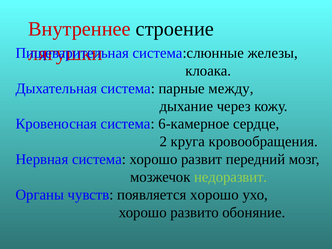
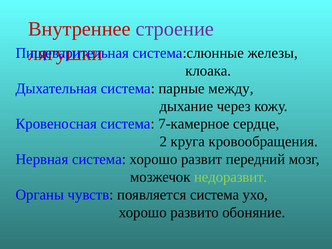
строение colour: black -> purple (175, 29)
6-камерное: 6-камерное -> 7-камерное (194, 124)
появляется хорошо: хорошо -> система (215, 195)
